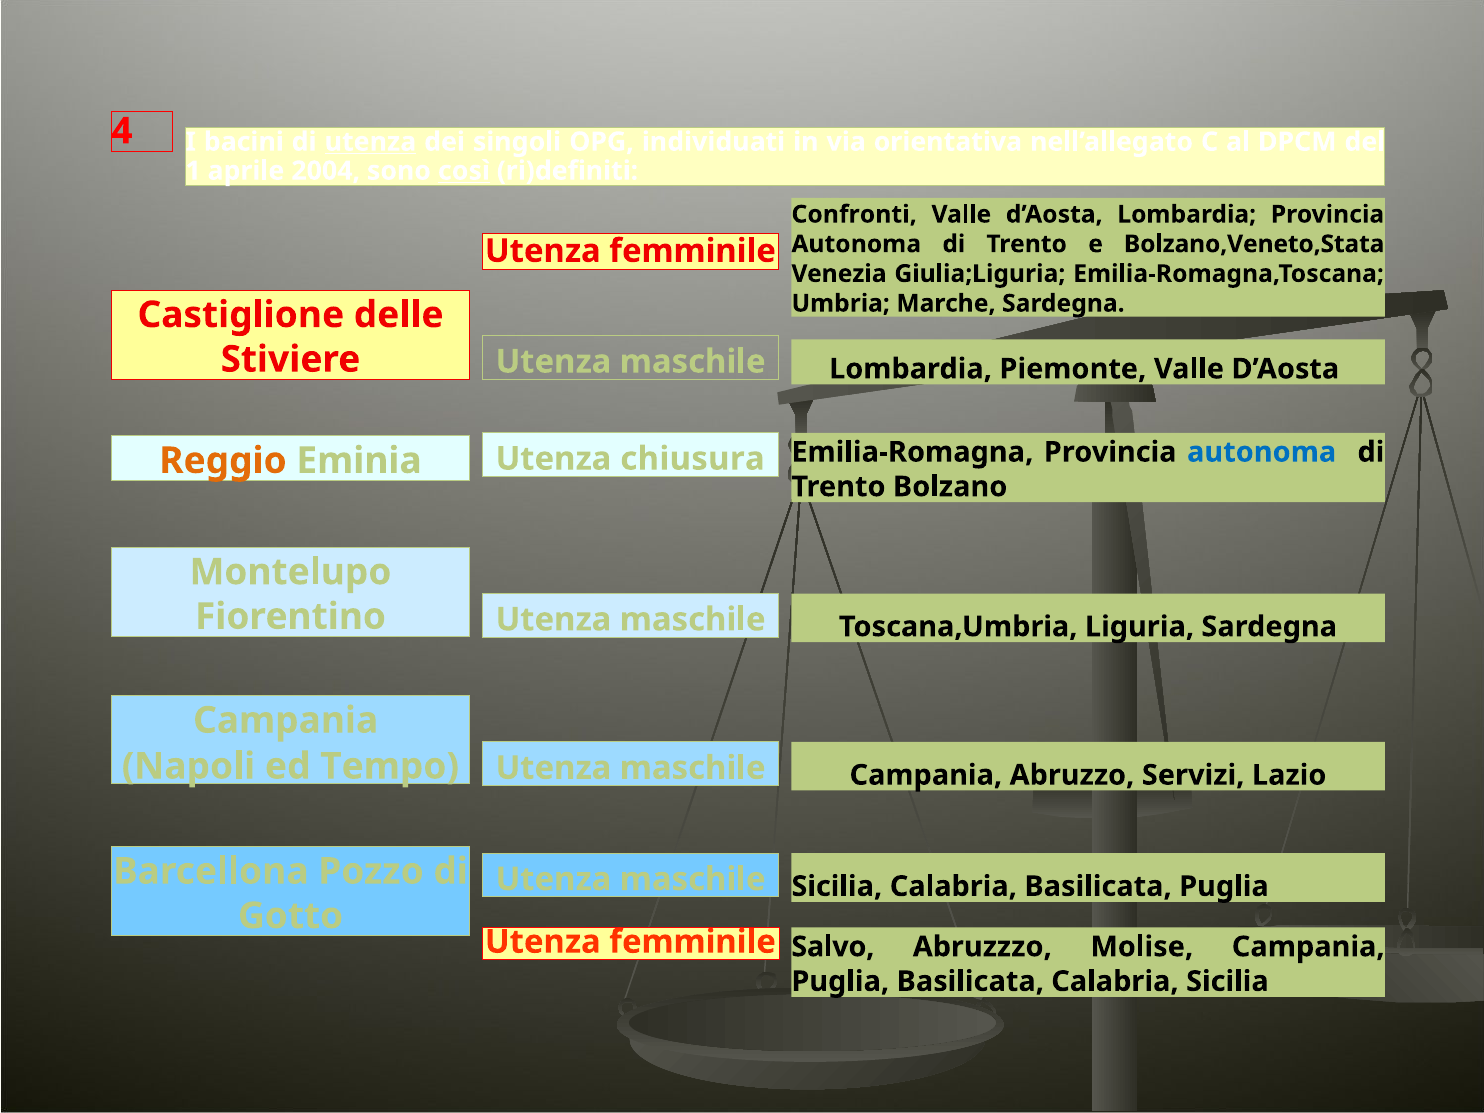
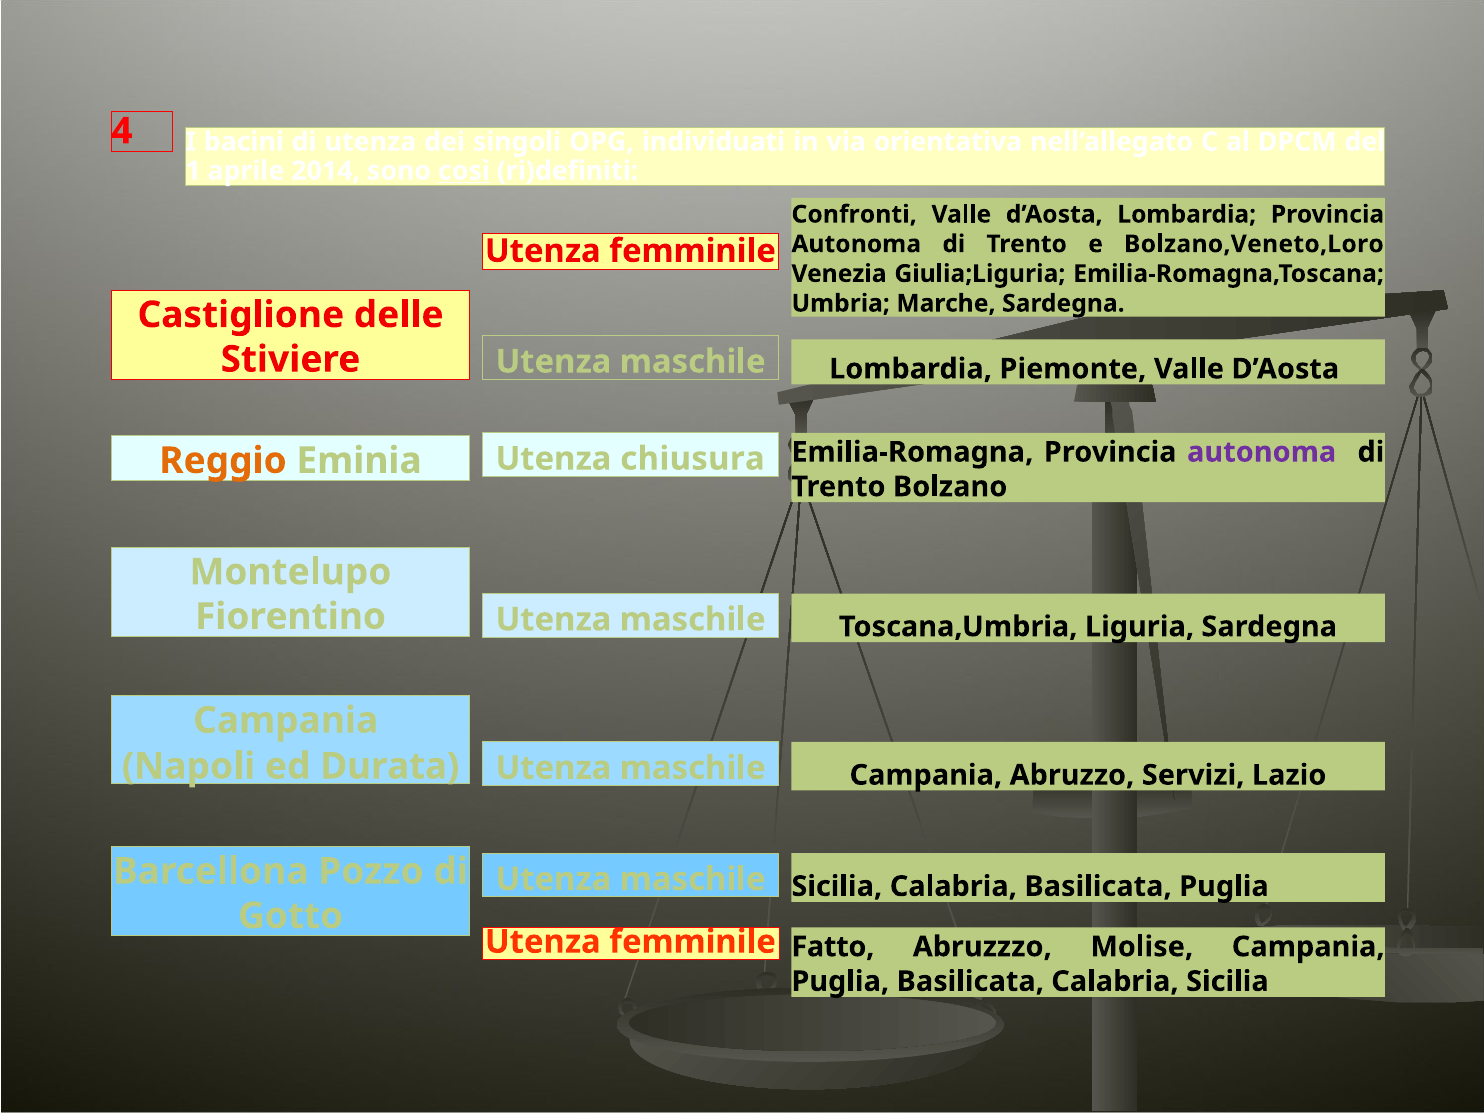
utenza underline: present -> none (370, 142)
2004: 2004 -> 2014 (326, 171)
Bolzano,Veneto,Stata: Bolzano,Veneto,Stata -> Bolzano,Veneto,Loro (1254, 244)
autonoma colour: blue -> purple (1262, 452)
Tempo: Tempo -> Durata (390, 766)
Salvo: Salvo -> Fatto (833, 947)
